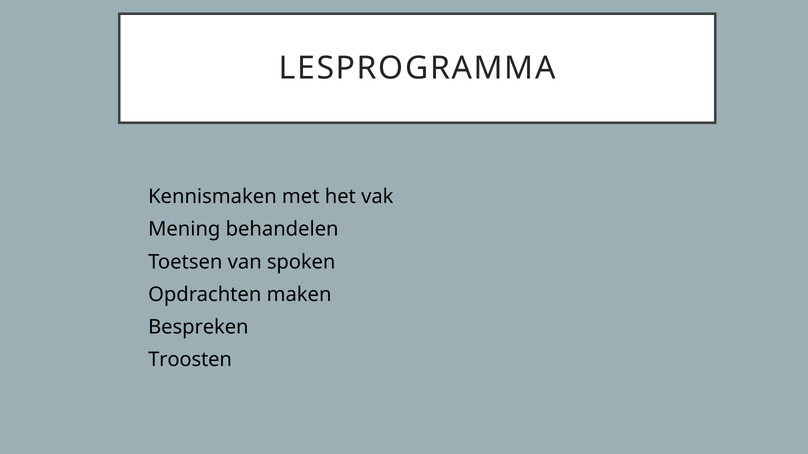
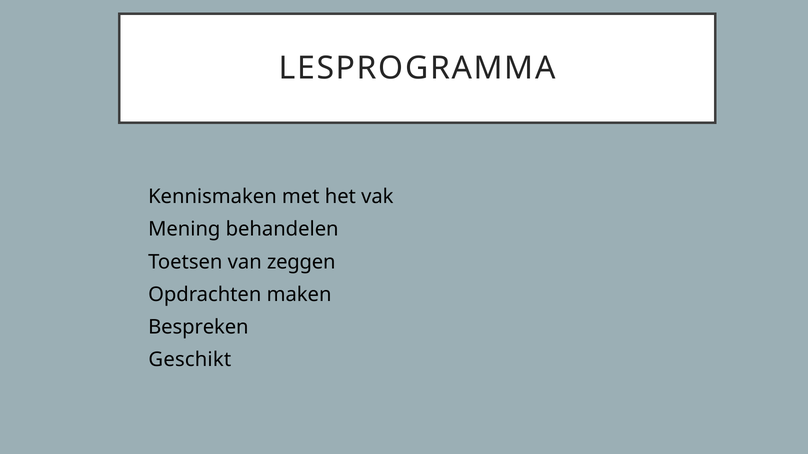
spoken: spoken -> zeggen (301, 262)
Troosten: Troosten -> Geschikt (190, 360)
